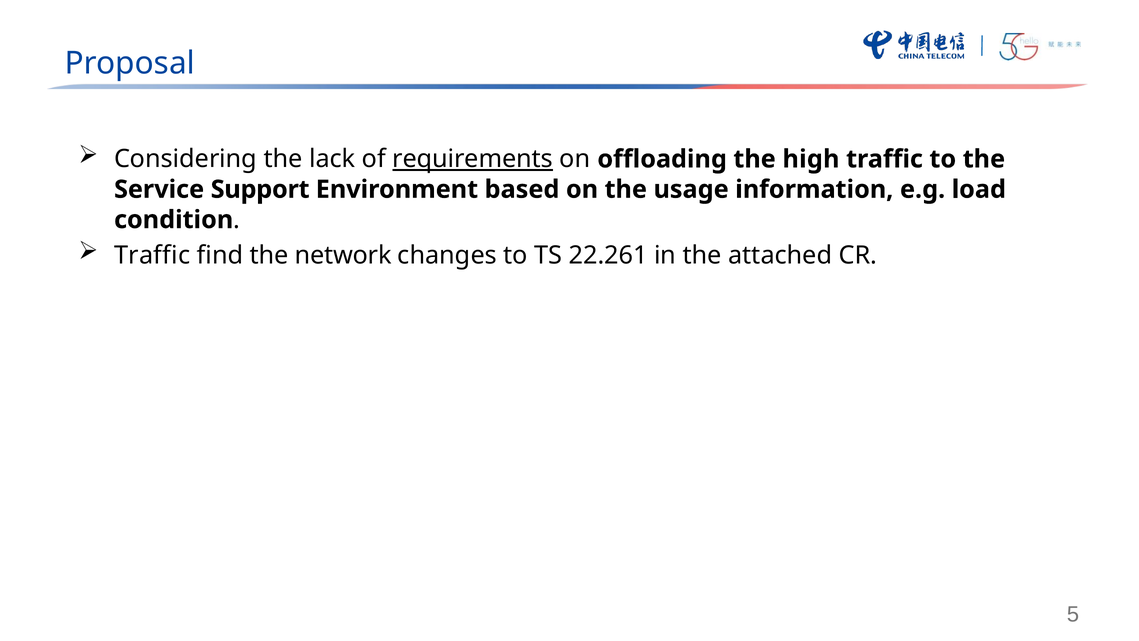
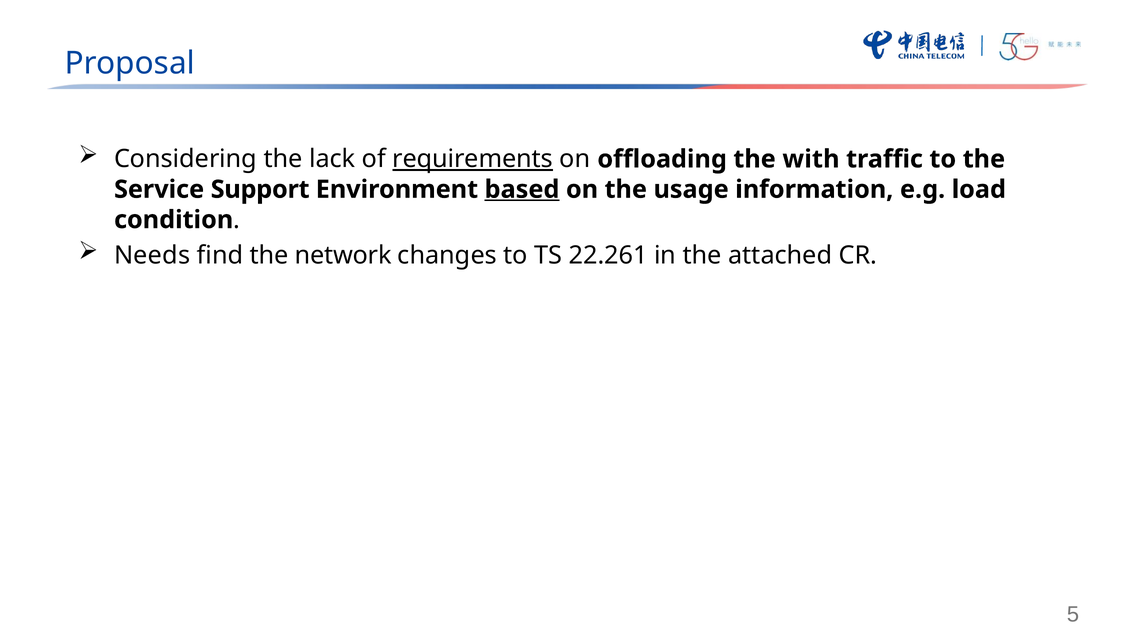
high: high -> with (811, 159)
based underline: none -> present (522, 189)
Traffic: Traffic -> Needs (152, 255)
